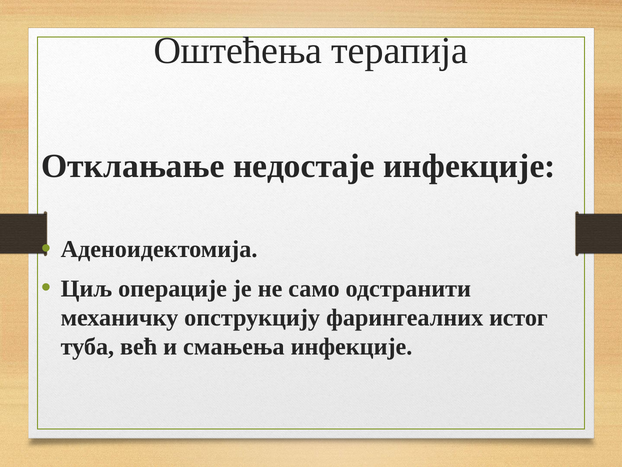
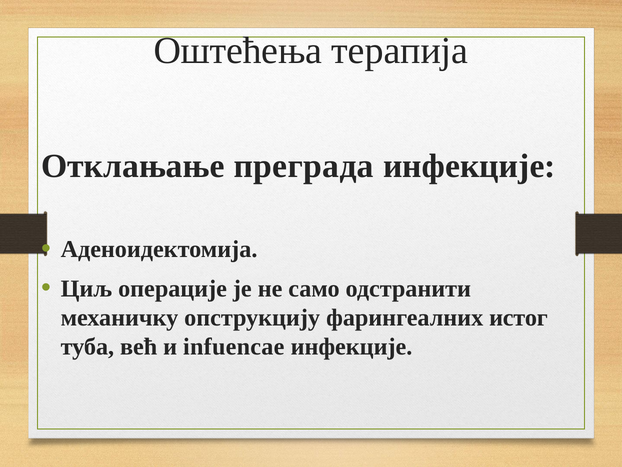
недостаје: недостаје -> преграда (304, 166)
смањења: смањења -> infuencae (234, 346)
